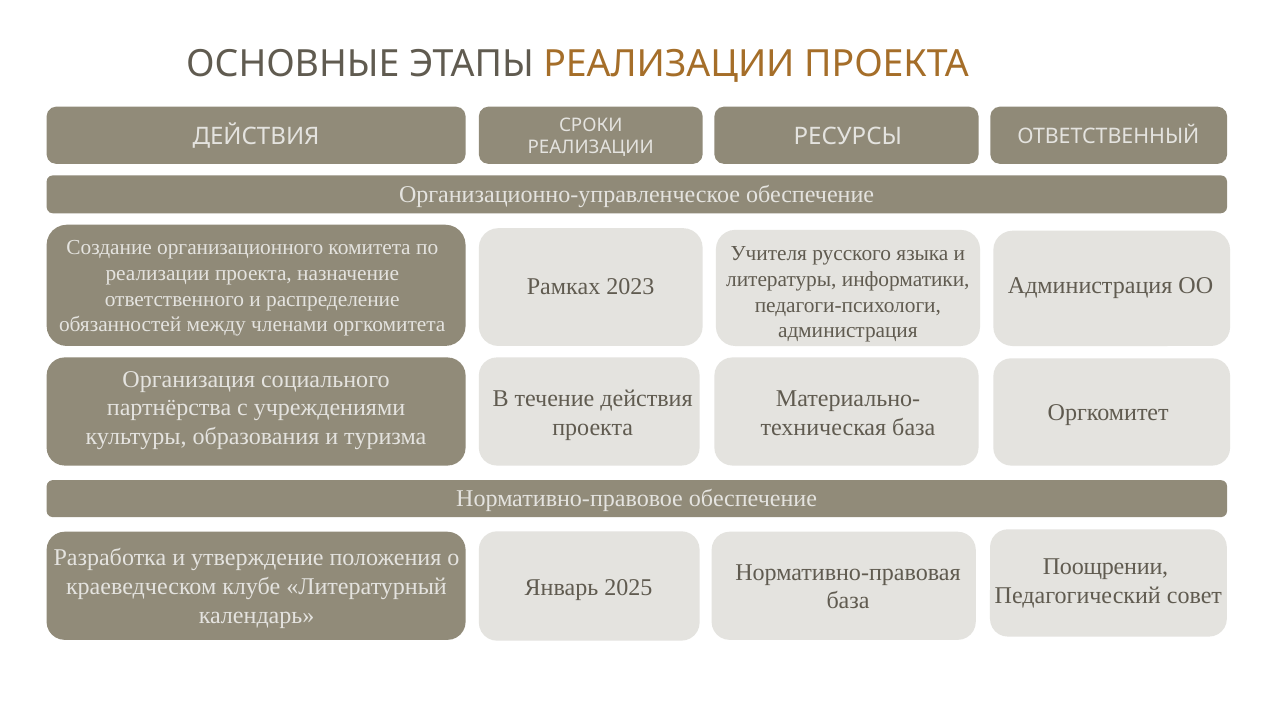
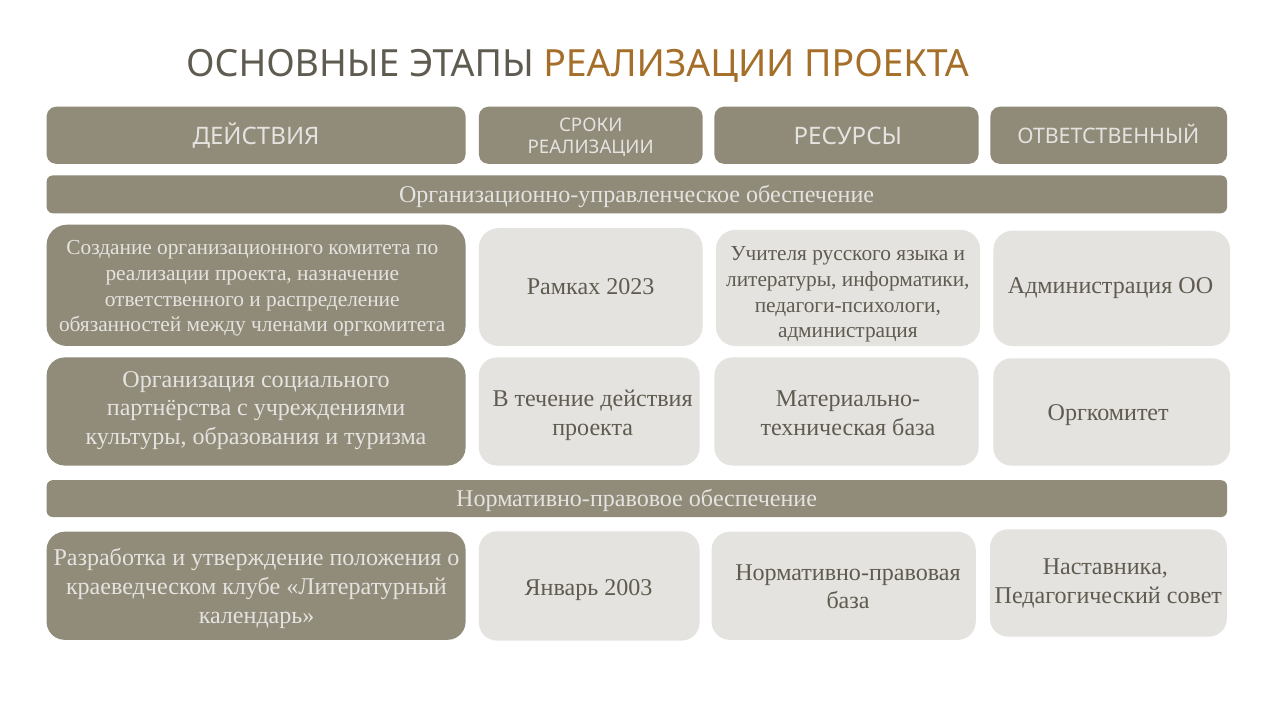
Поощрении: Поощрении -> Наставника (1105, 567)
2025: 2025 -> 2003 (628, 587)
